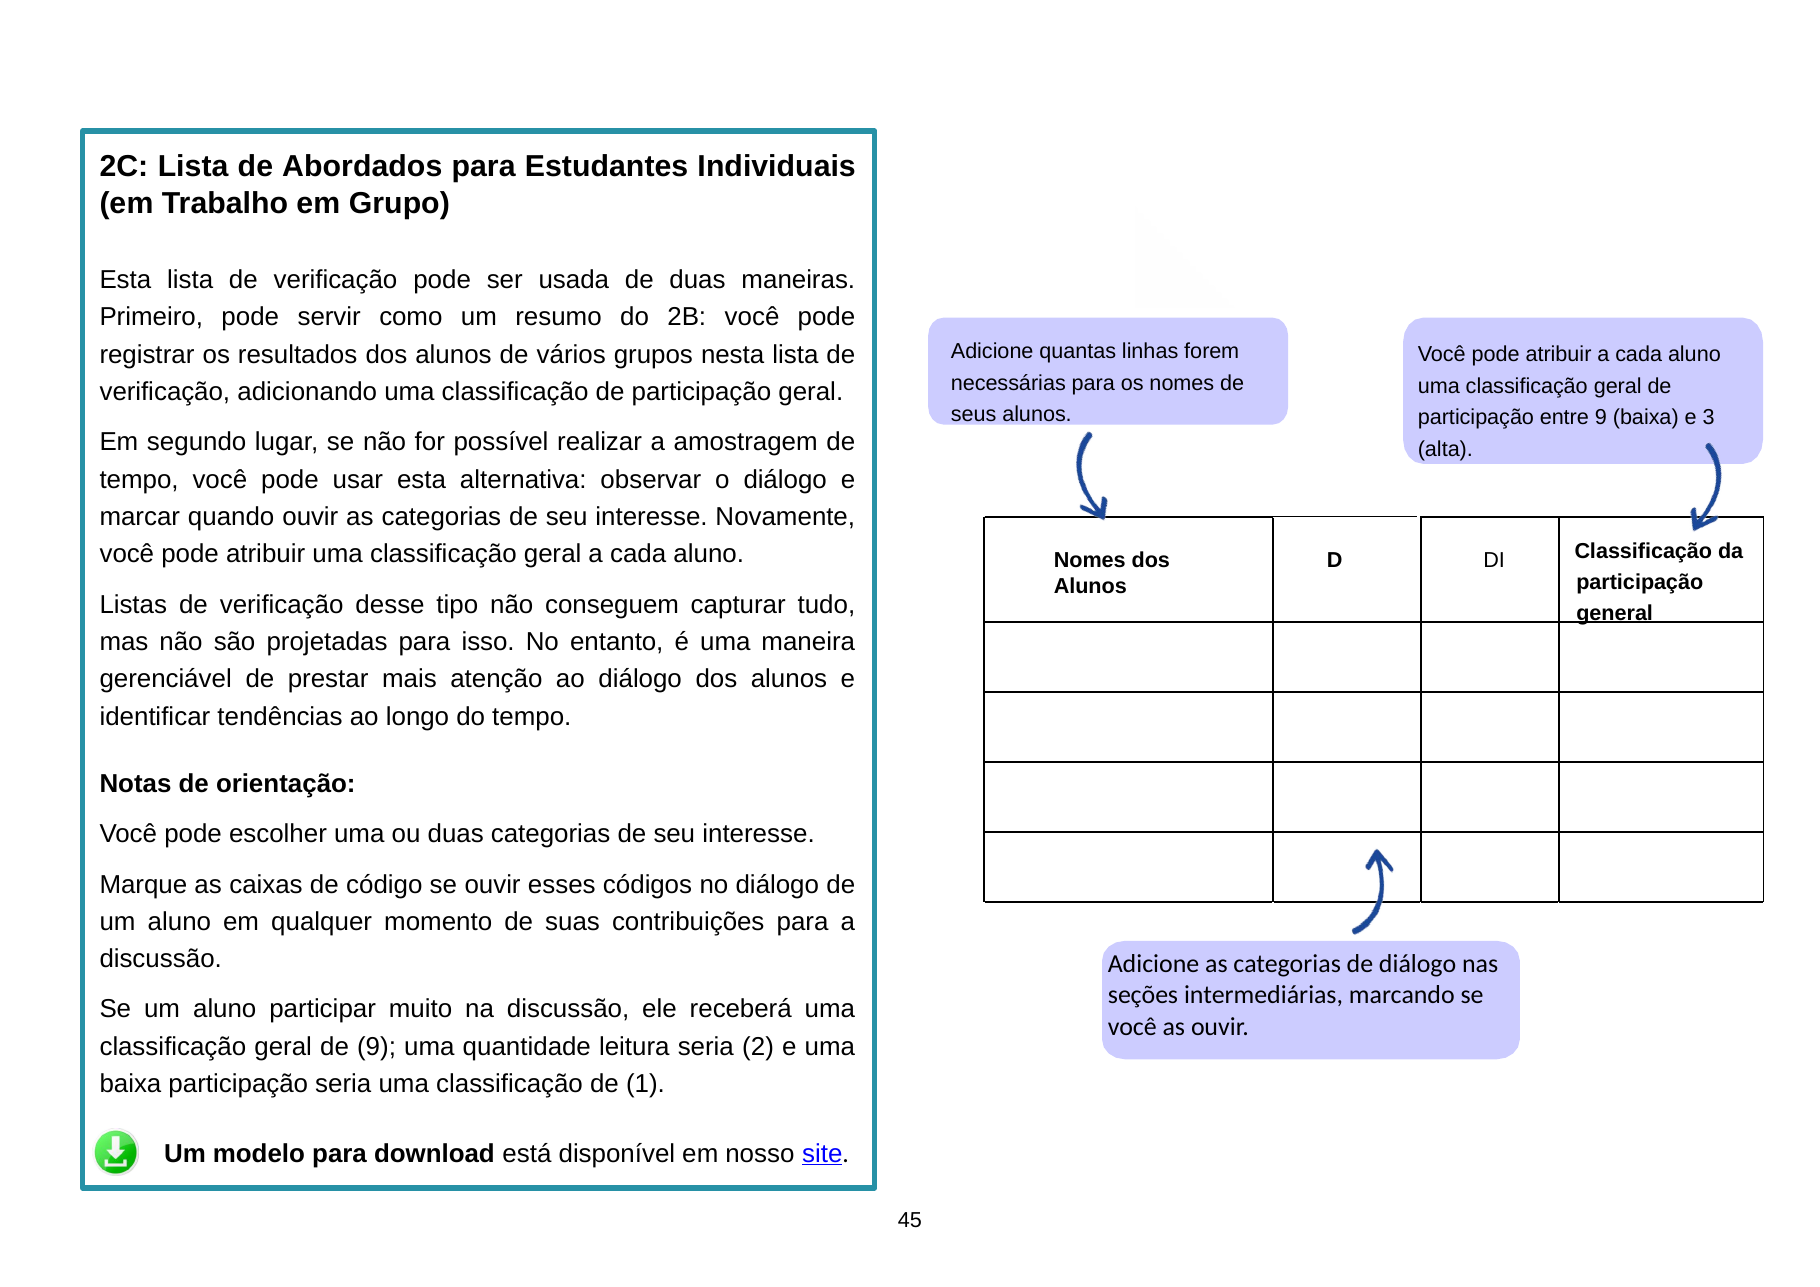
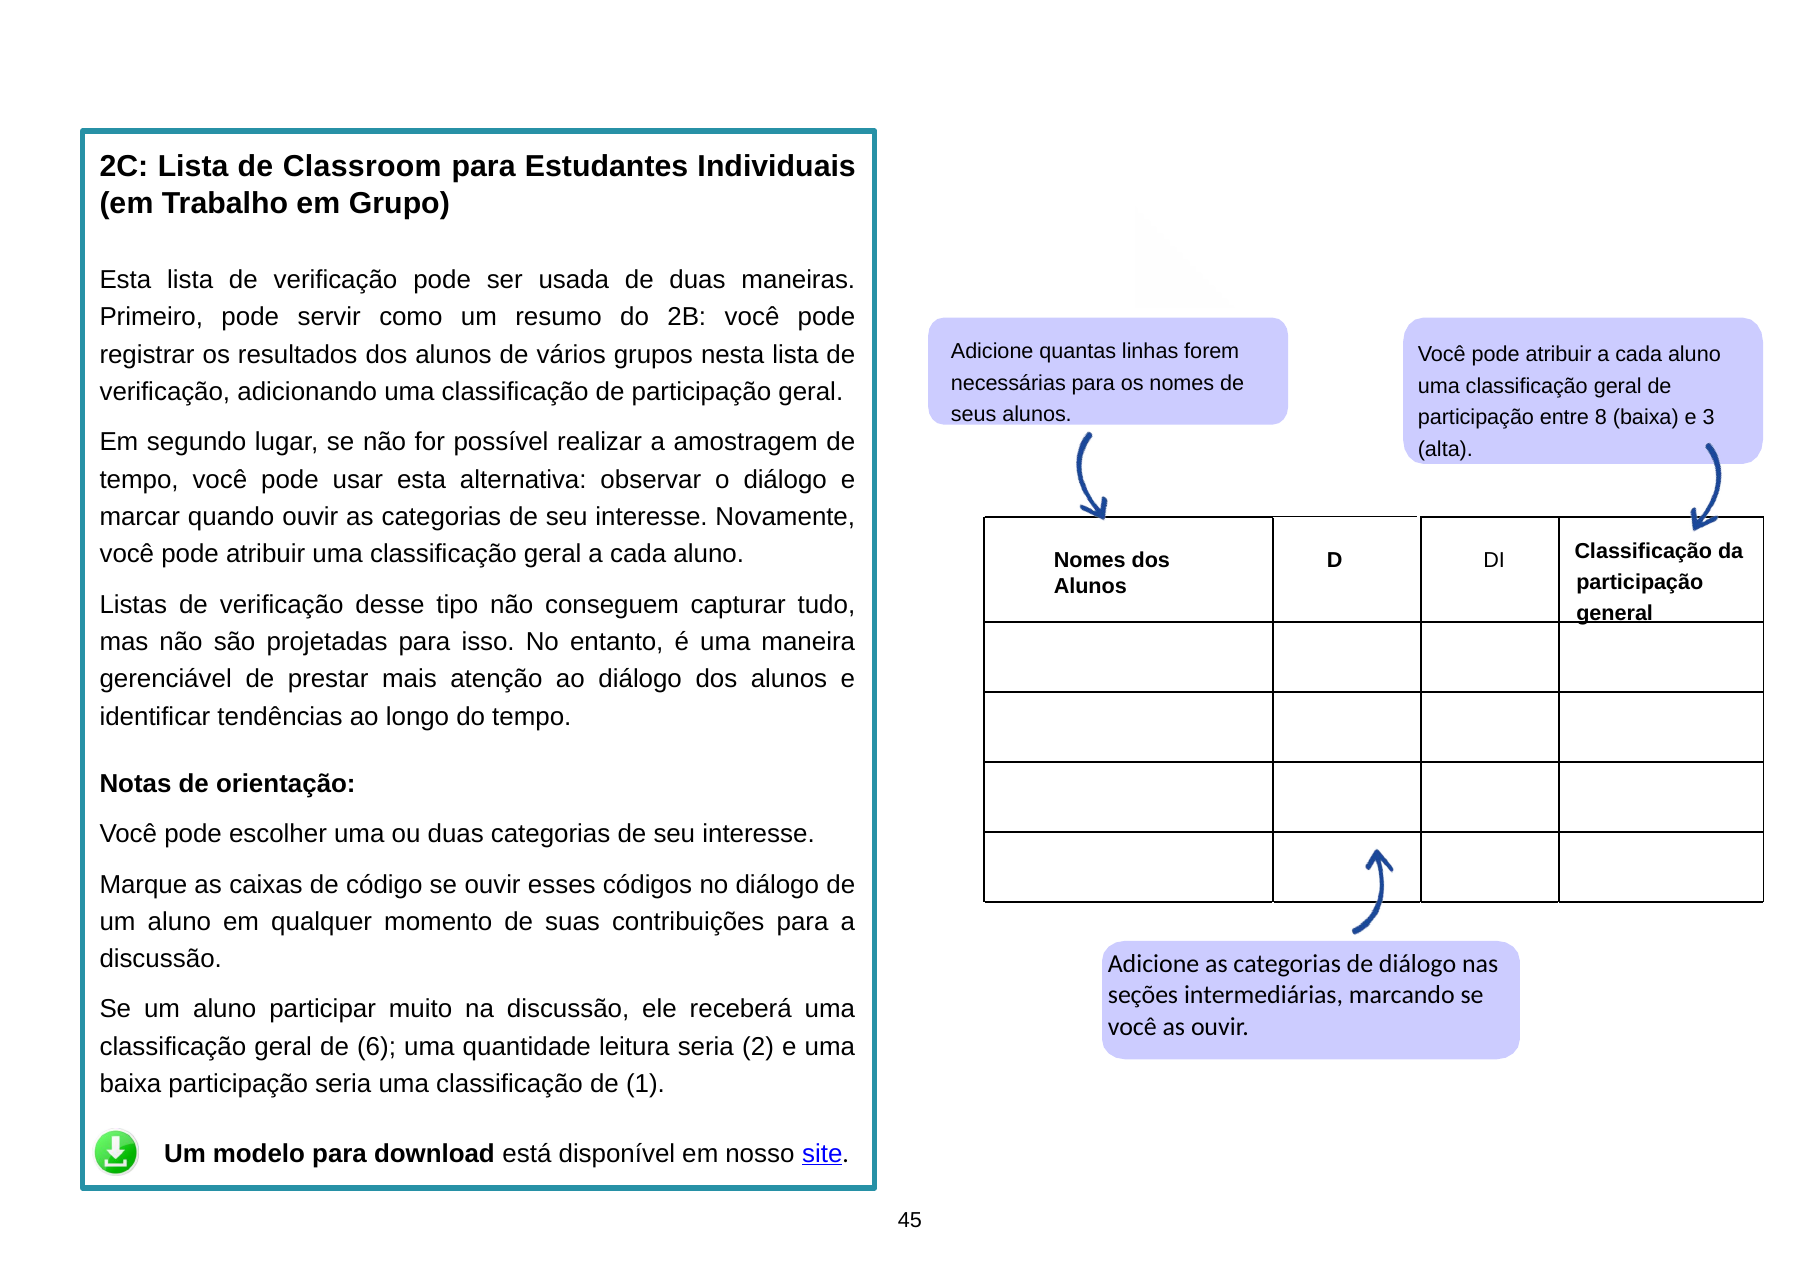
Abordados: Abordados -> Classroom (362, 167)
entre 9: 9 -> 8 (1601, 418)
de 9: 9 -> 6 (377, 1047)
